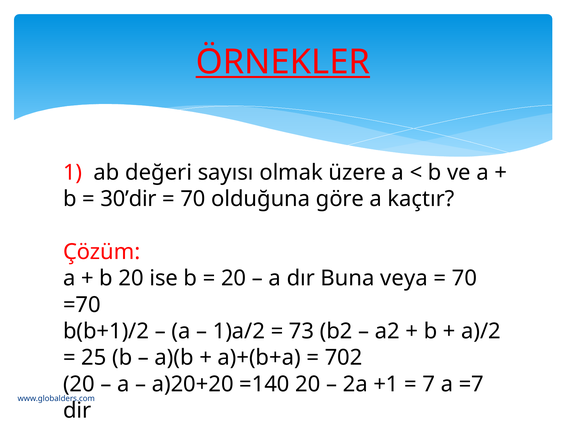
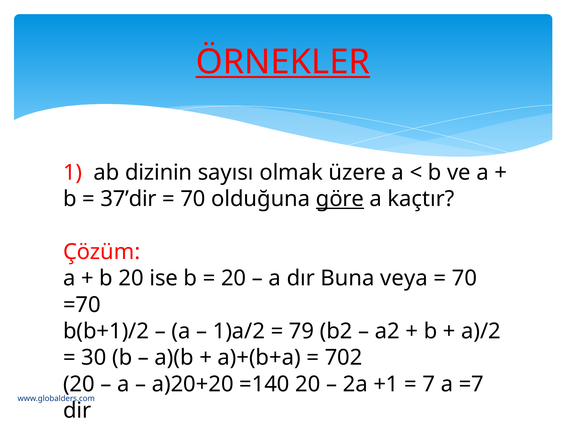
değeri: değeri -> dizinin (159, 172)
30’dir: 30’dir -> 37’dir (129, 199)
göre underline: none -> present (340, 199)
73: 73 -> 79 (302, 331)
25: 25 -> 30 (94, 357)
